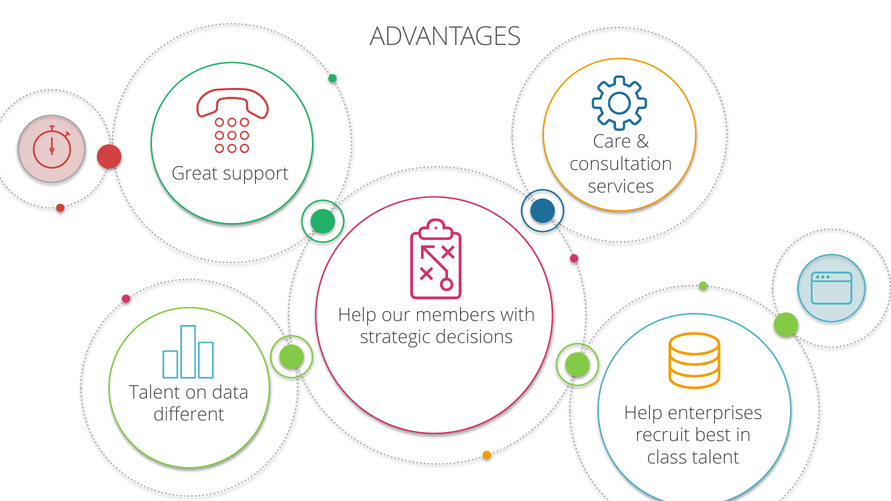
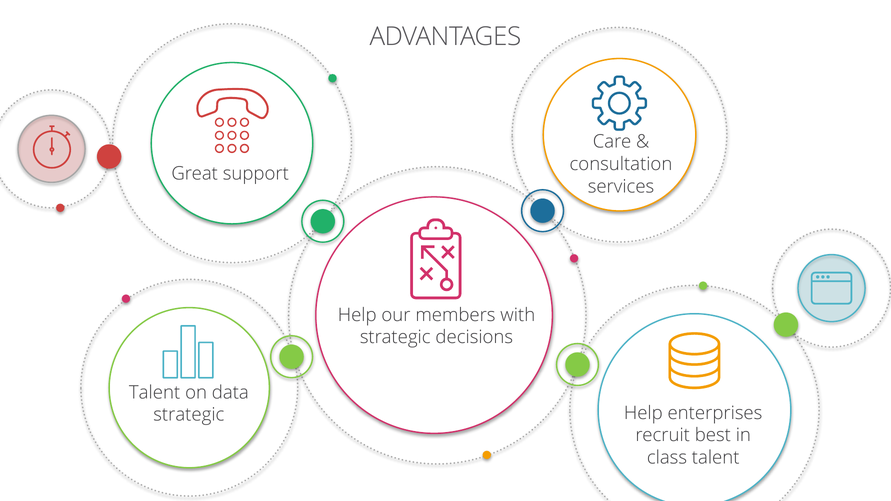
different: different -> strategic (189, 415)
